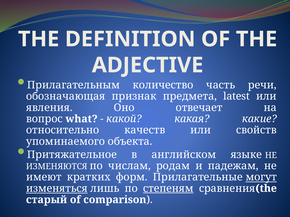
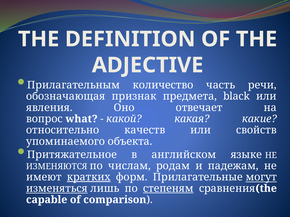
latest: latest -> black (236, 97)
кратких underline: none -> present (89, 178)
старый: старый -> capable (47, 200)
